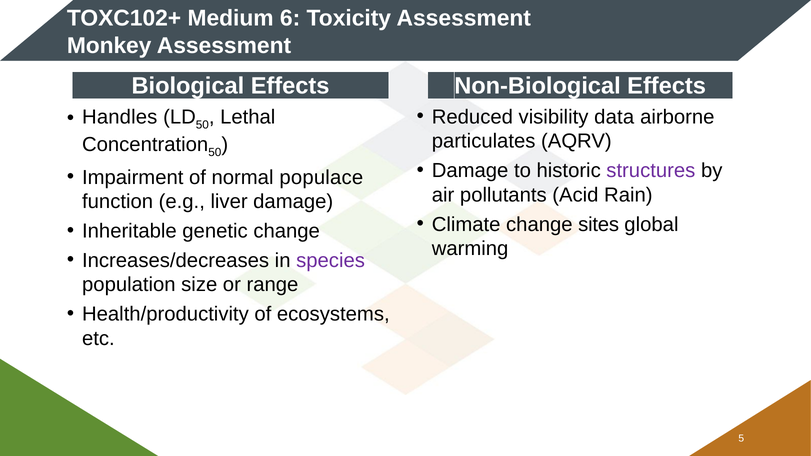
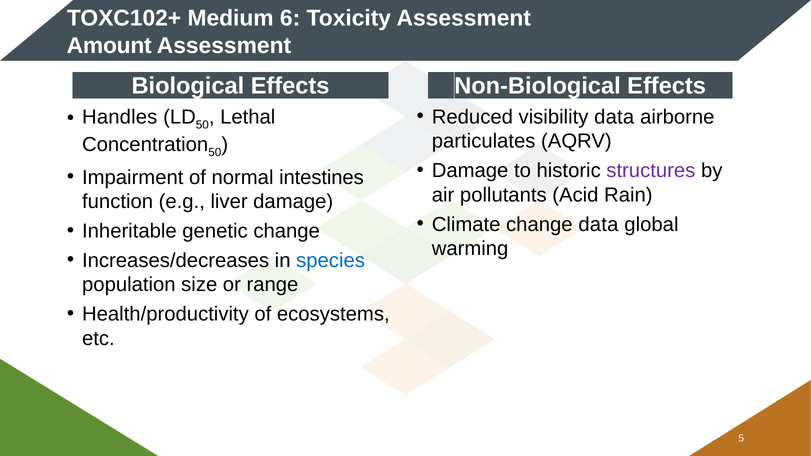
Monkey: Monkey -> Amount (109, 46)
populace: populace -> intestines (321, 177)
change sites: sites -> data (598, 224)
species colour: purple -> blue (331, 261)
